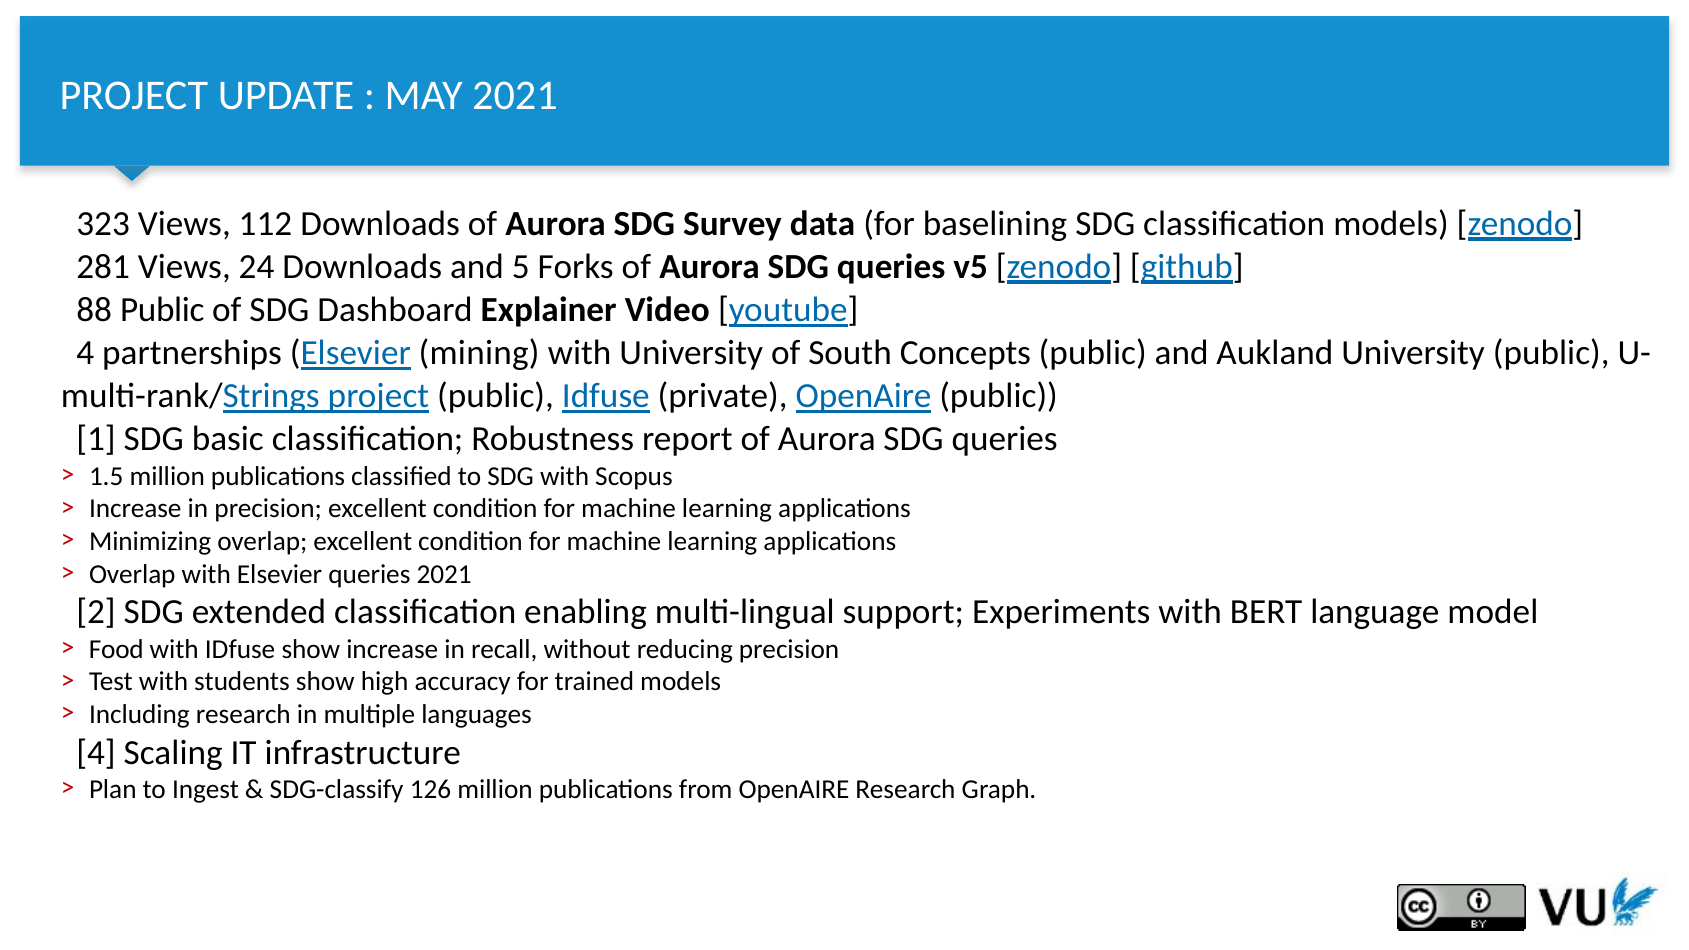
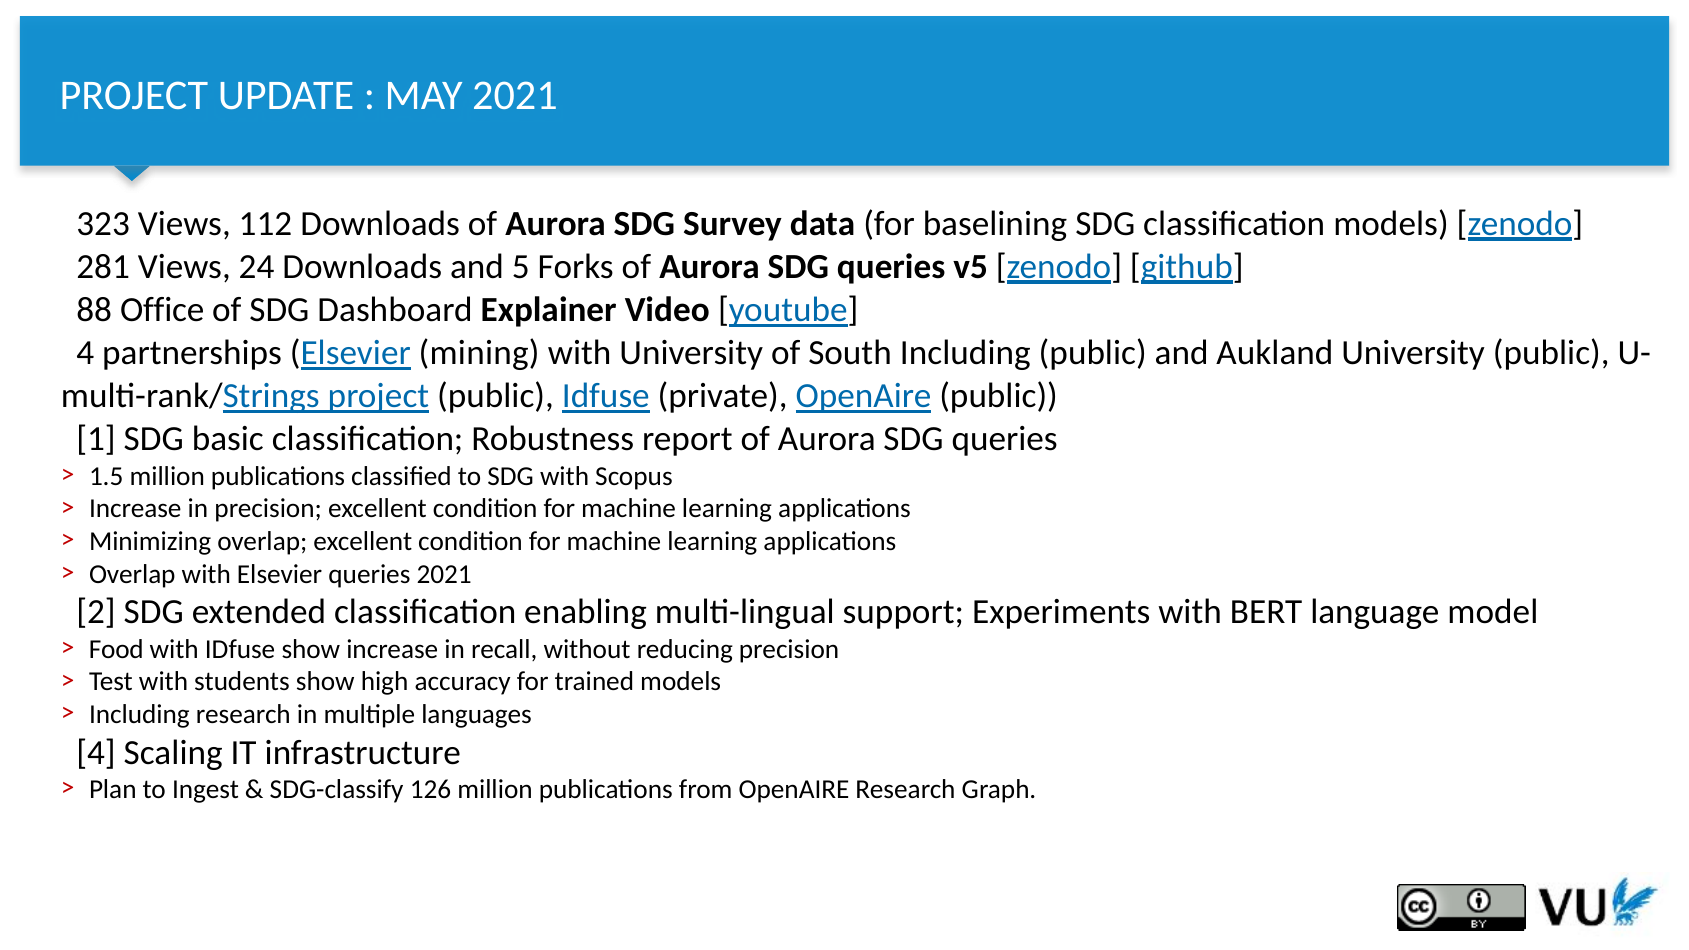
Public: Public -> Office (162, 310)
South Concepts: Concepts -> Including (965, 353)
